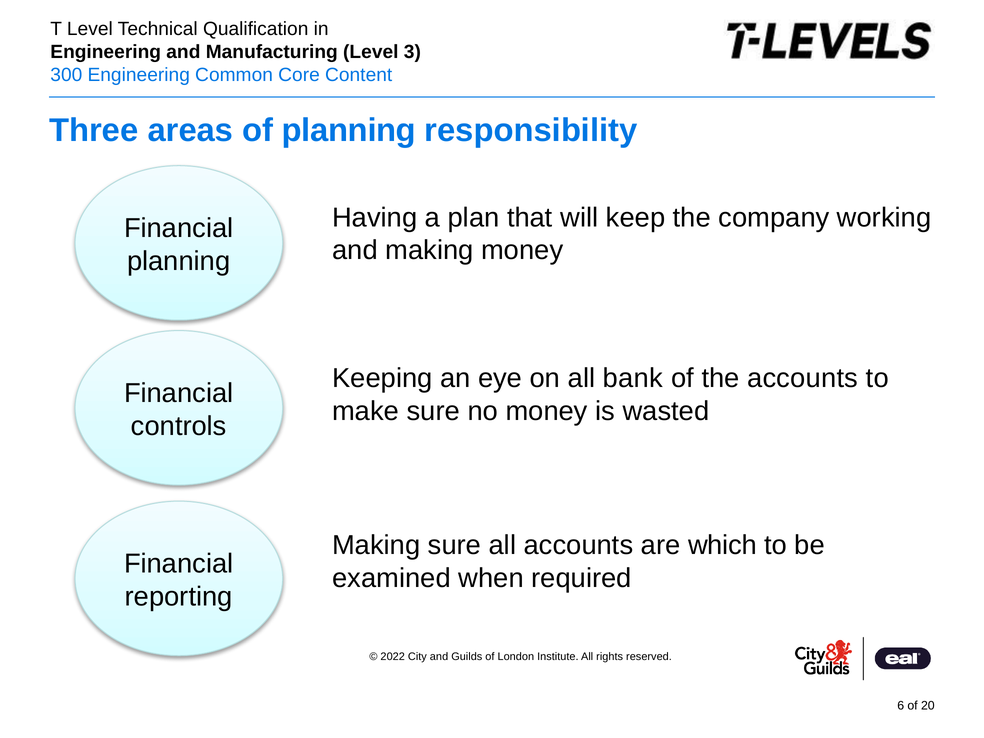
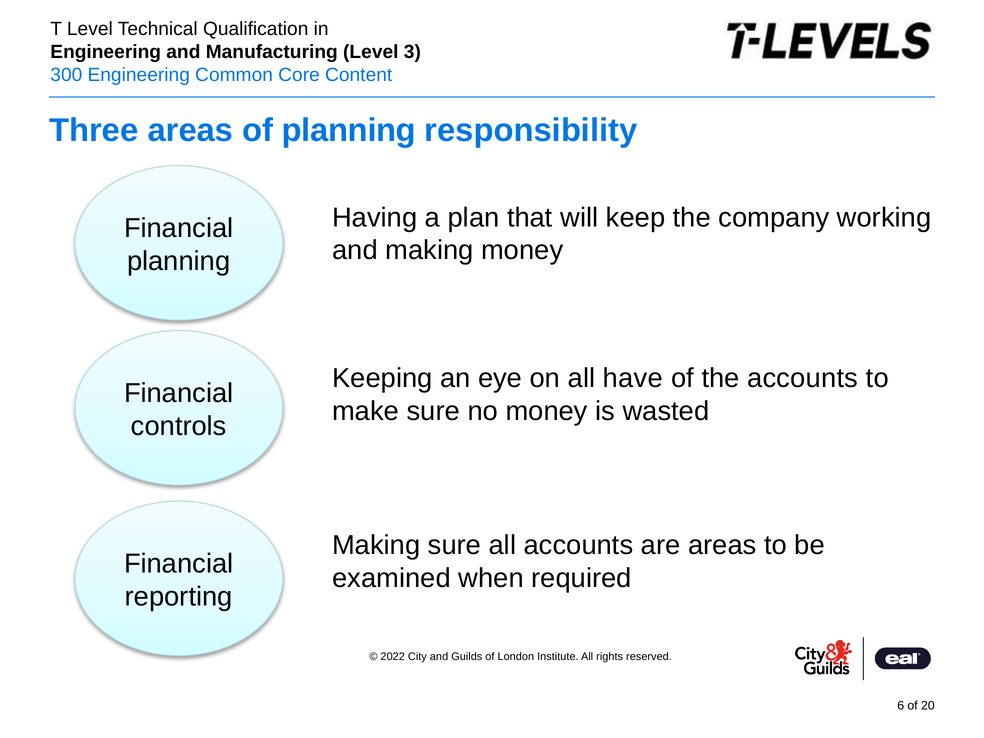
bank: bank -> have (633, 378)
are which: which -> areas (722, 545)
